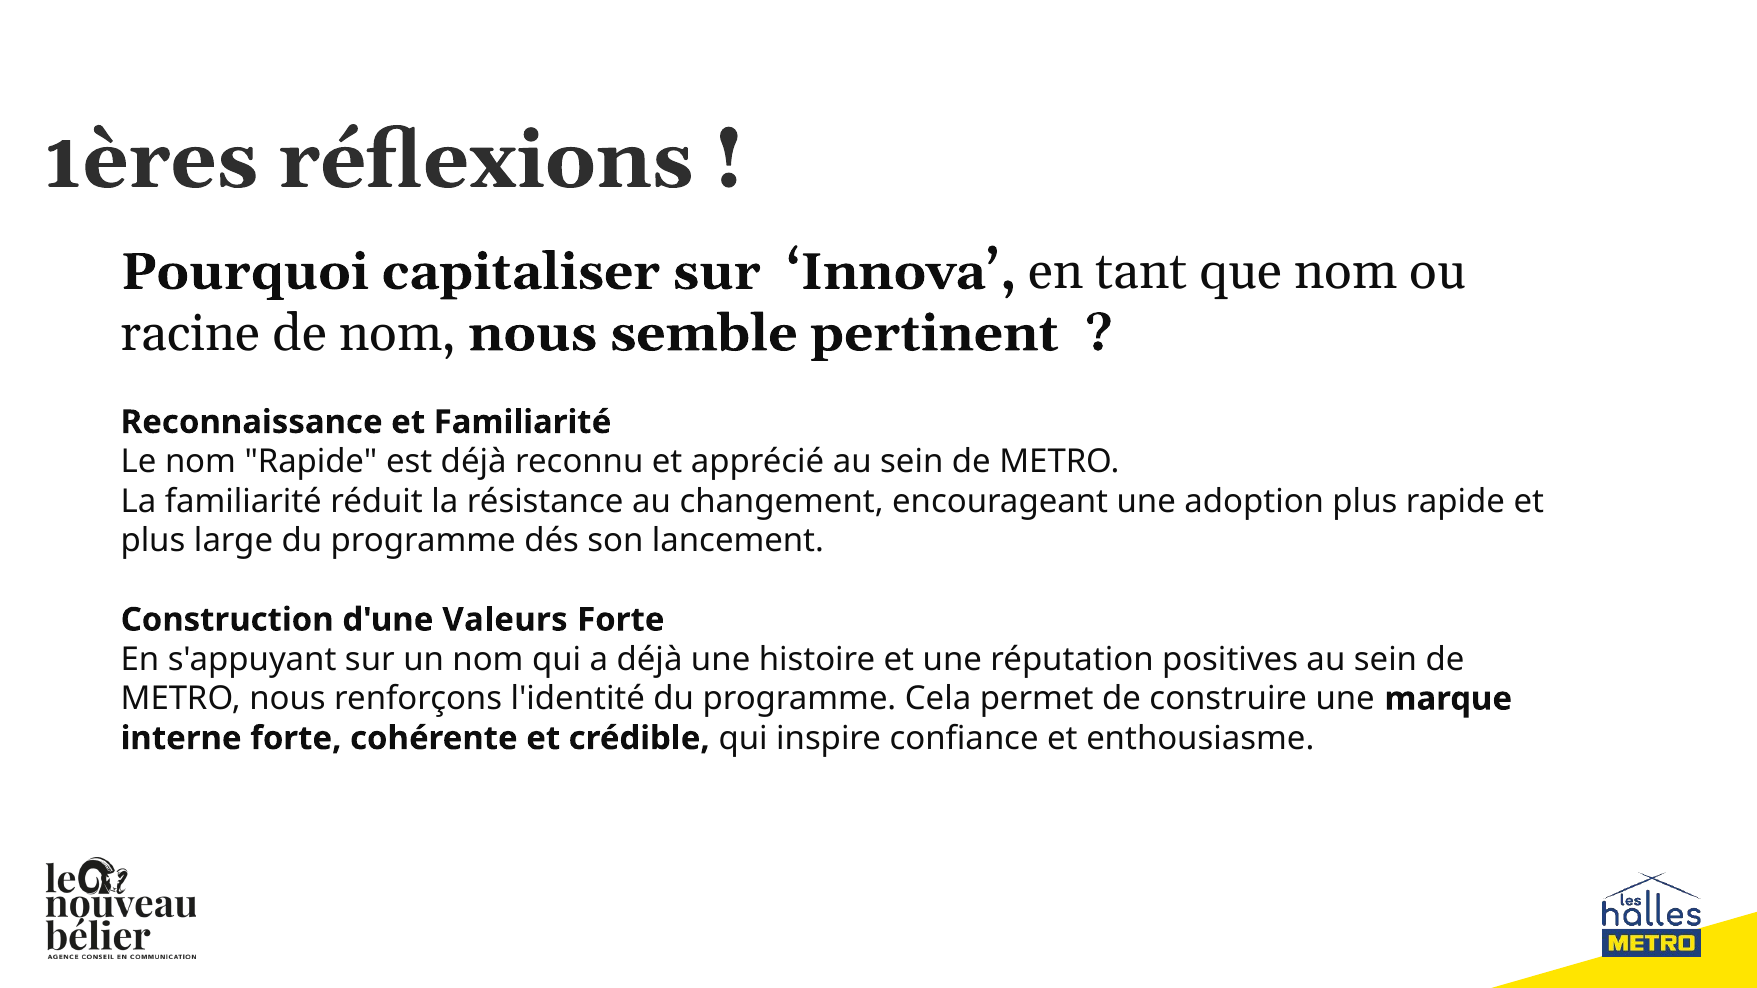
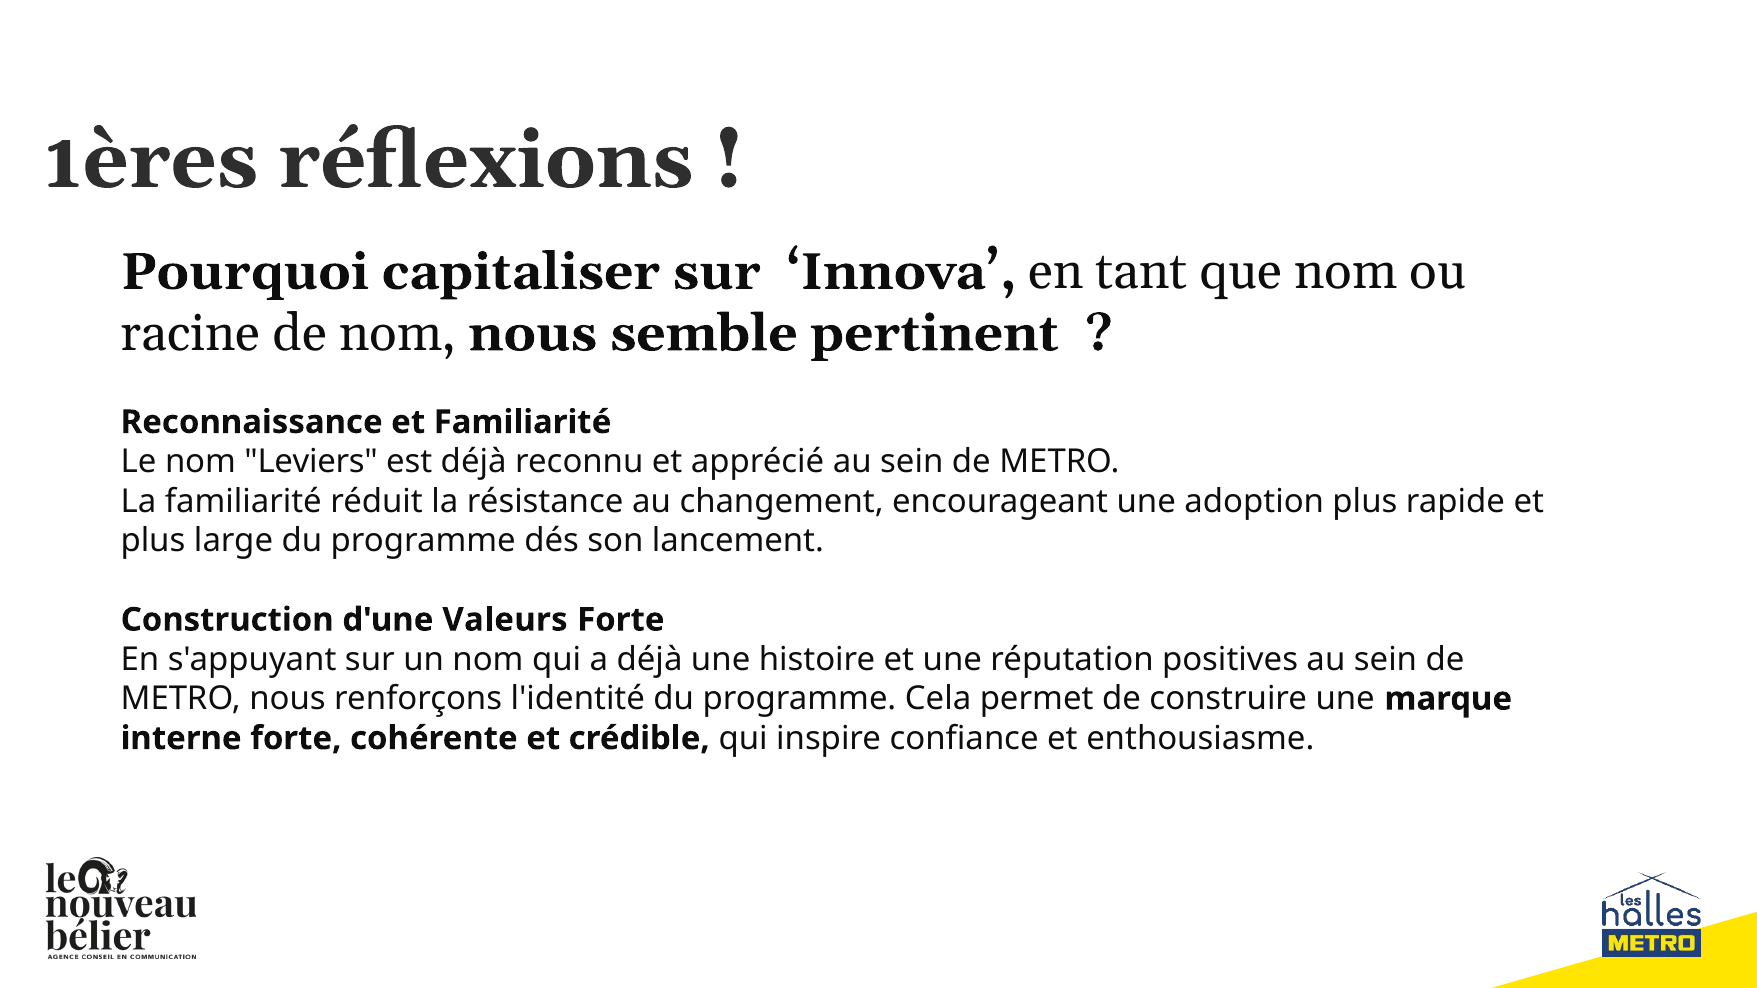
nom Rapide: Rapide -> Leviers (311, 462)
